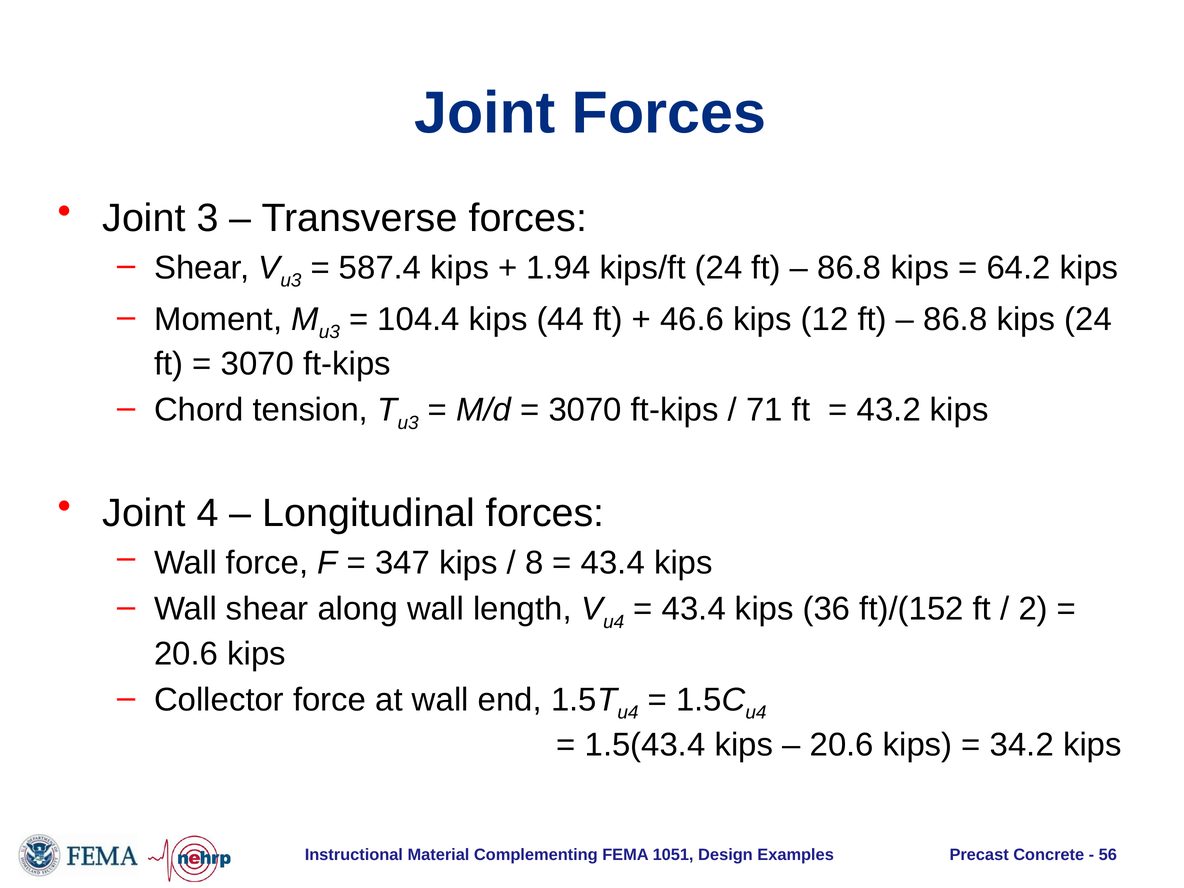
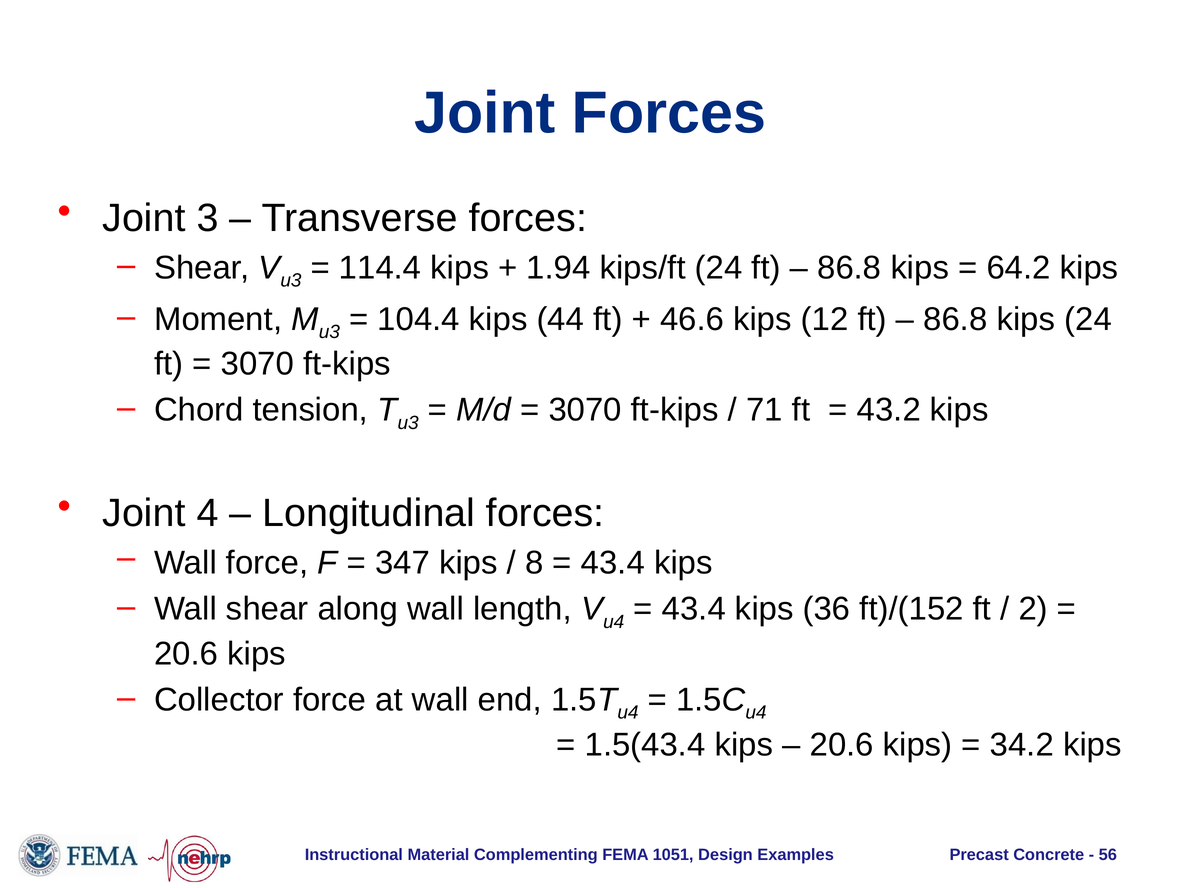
587.4: 587.4 -> 114.4 (380, 268)
